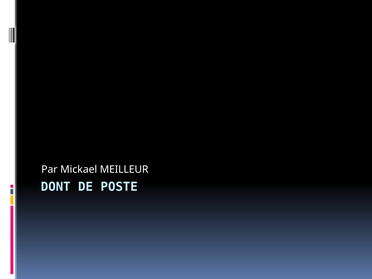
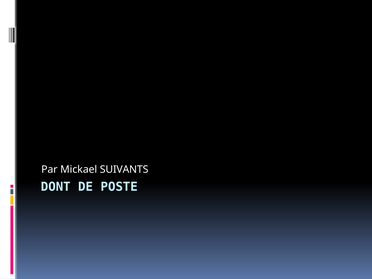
MEILLEUR: MEILLEUR -> SUIVANTS (124, 169)
